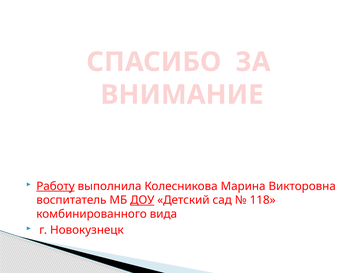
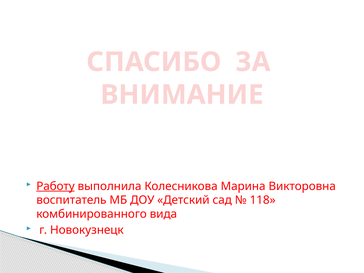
ДОУ underline: present -> none (142, 200)
